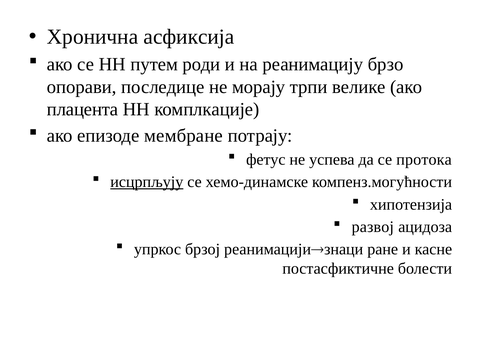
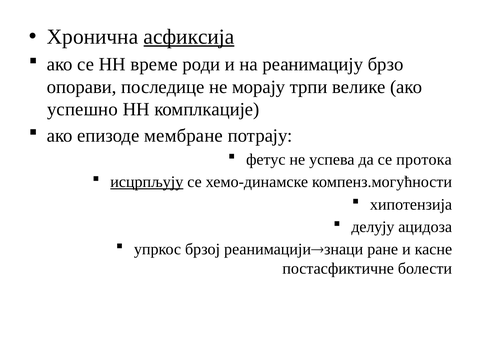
асфиксија underline: none -> present (189, 37)
путем: путем -> време (154, 64)
плацента: плацента -> успешно (82, 109)
развој: развој -> делују (373, 227)
